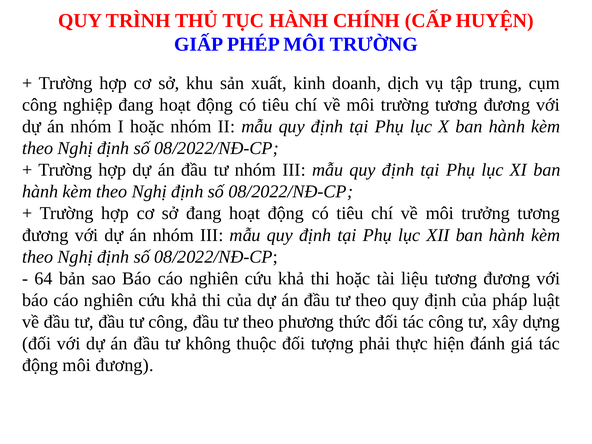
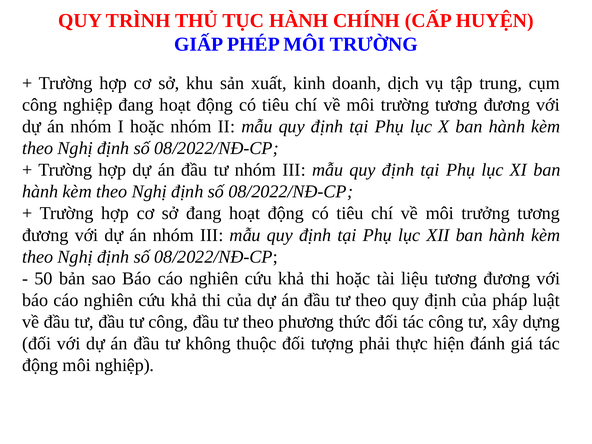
64: 64 -> 50 (44, 278)
môi đương: đương -> nghiệp (125, 365)
